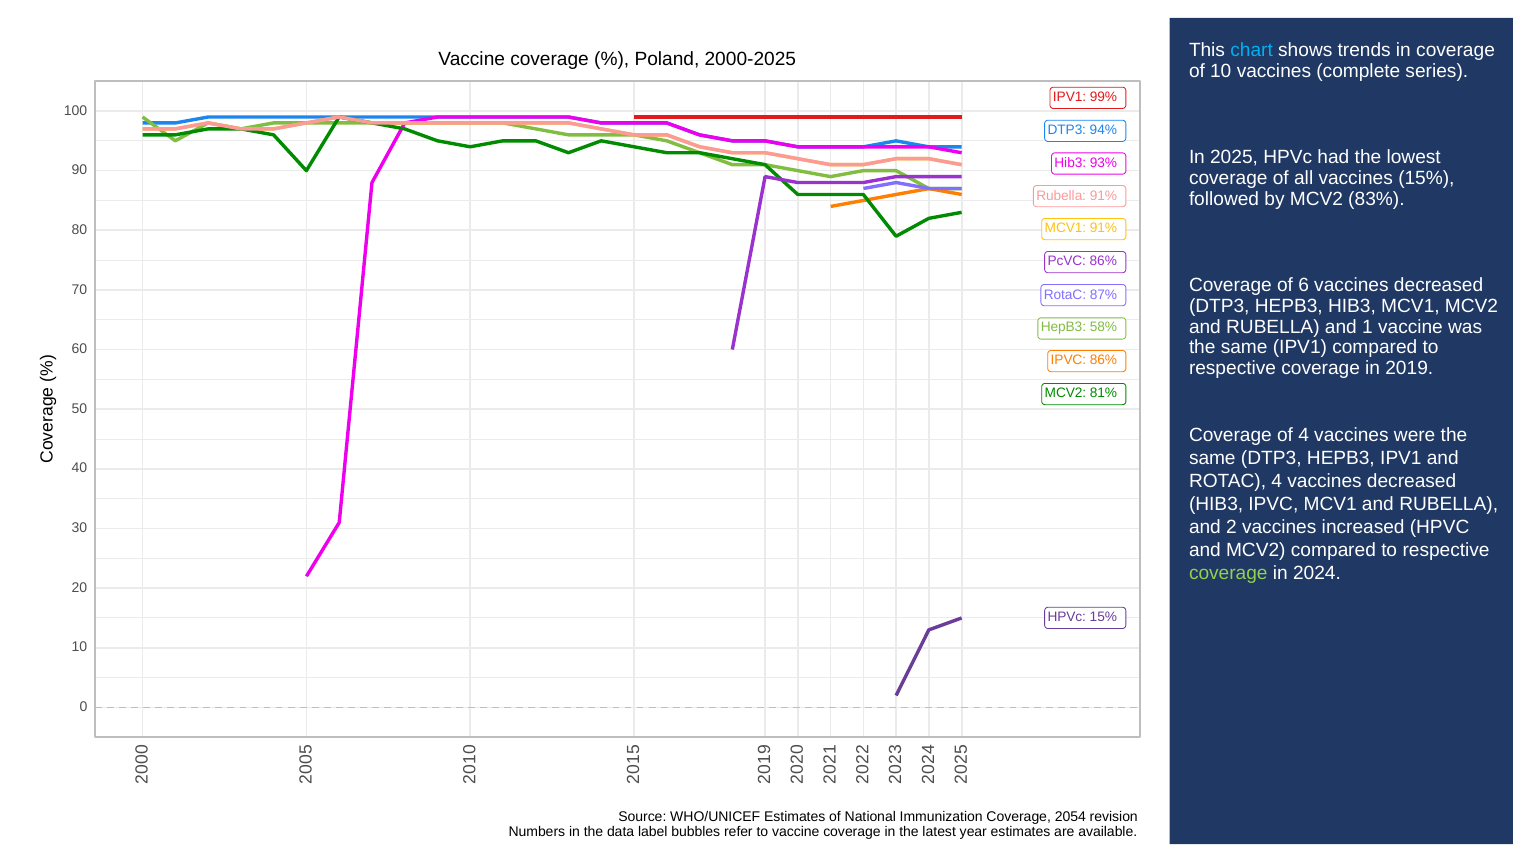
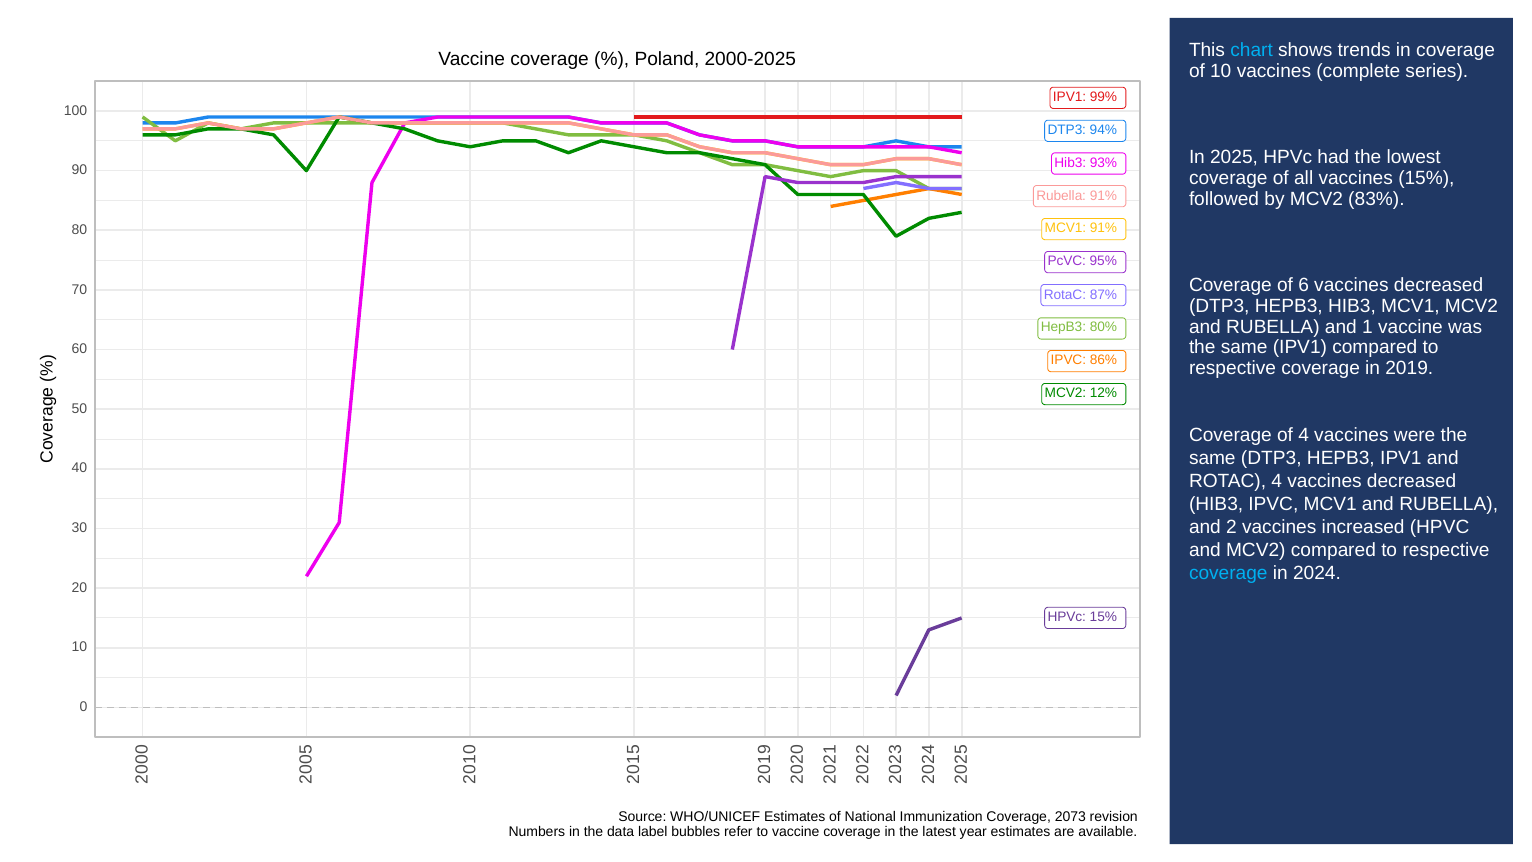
PcVC 86%: 86% -> 95% (1103, 261)
58%: 58% -> 80% (1103, 327)
81%: 81% -> 12% (1103, 393)
coverage colour: light green -> light blue (1228, 573)
2054: 2054 -> 2073 (1070, 816)
